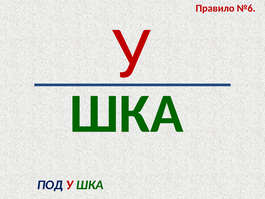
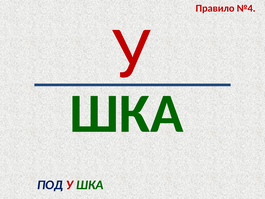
№6: №6 -> №4 (246, 8)
